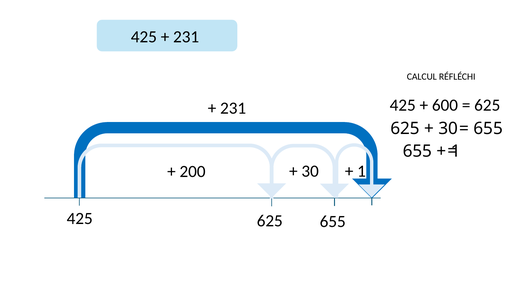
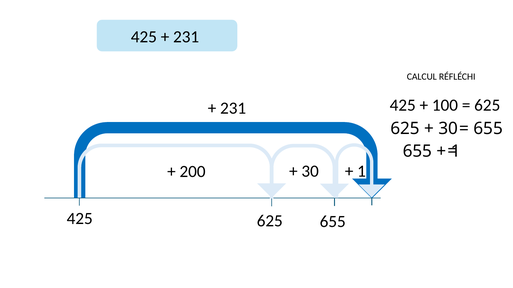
600: 600 -> 100 (445, 105)
